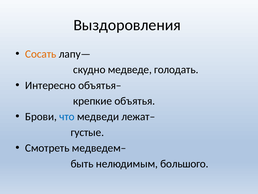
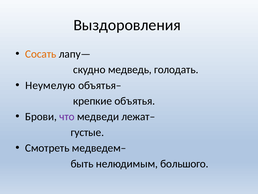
медведе: медведе -> медведь (130, 70)
Интересно: Интересно -> Неумелую (50, 85)
что colour: blue -> purple (67, 116)
